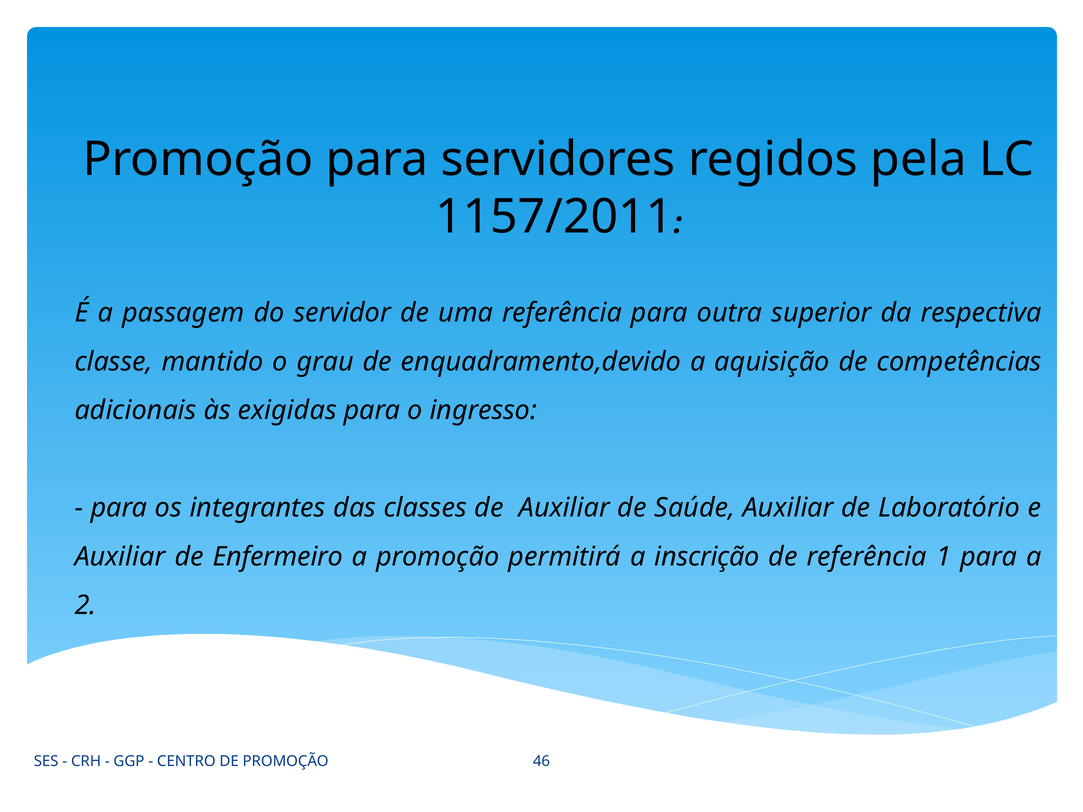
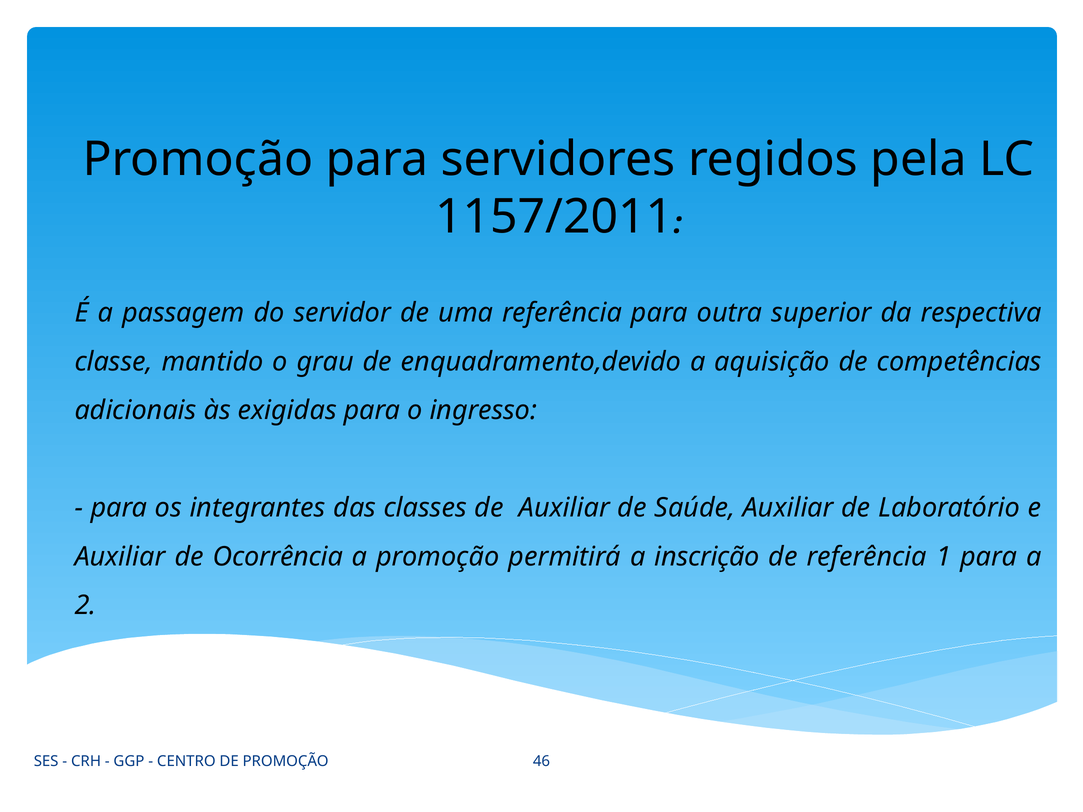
Enfermeiro: Enfermeiro -> Ocorrência (278, 557)
